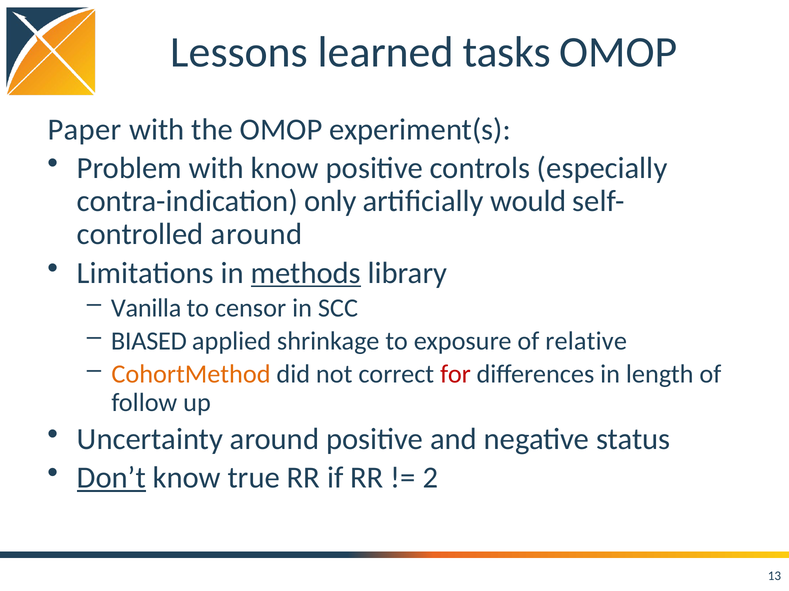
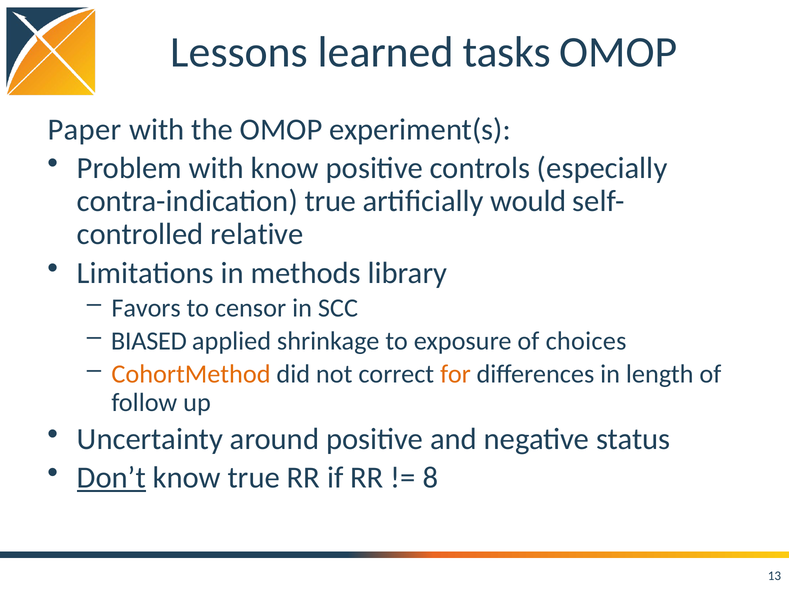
contra-indication only: only -> true (330, 202)
around: around -> relative (257, 235)
methods underline: present -> none (306, 273)
Vanilla: Vanilla -> Favors (146, 308)
relative: relative -> choices (586, 341)
for colour: red -> orange (455, 375)
2: 2 -> 8 (430, 478)
